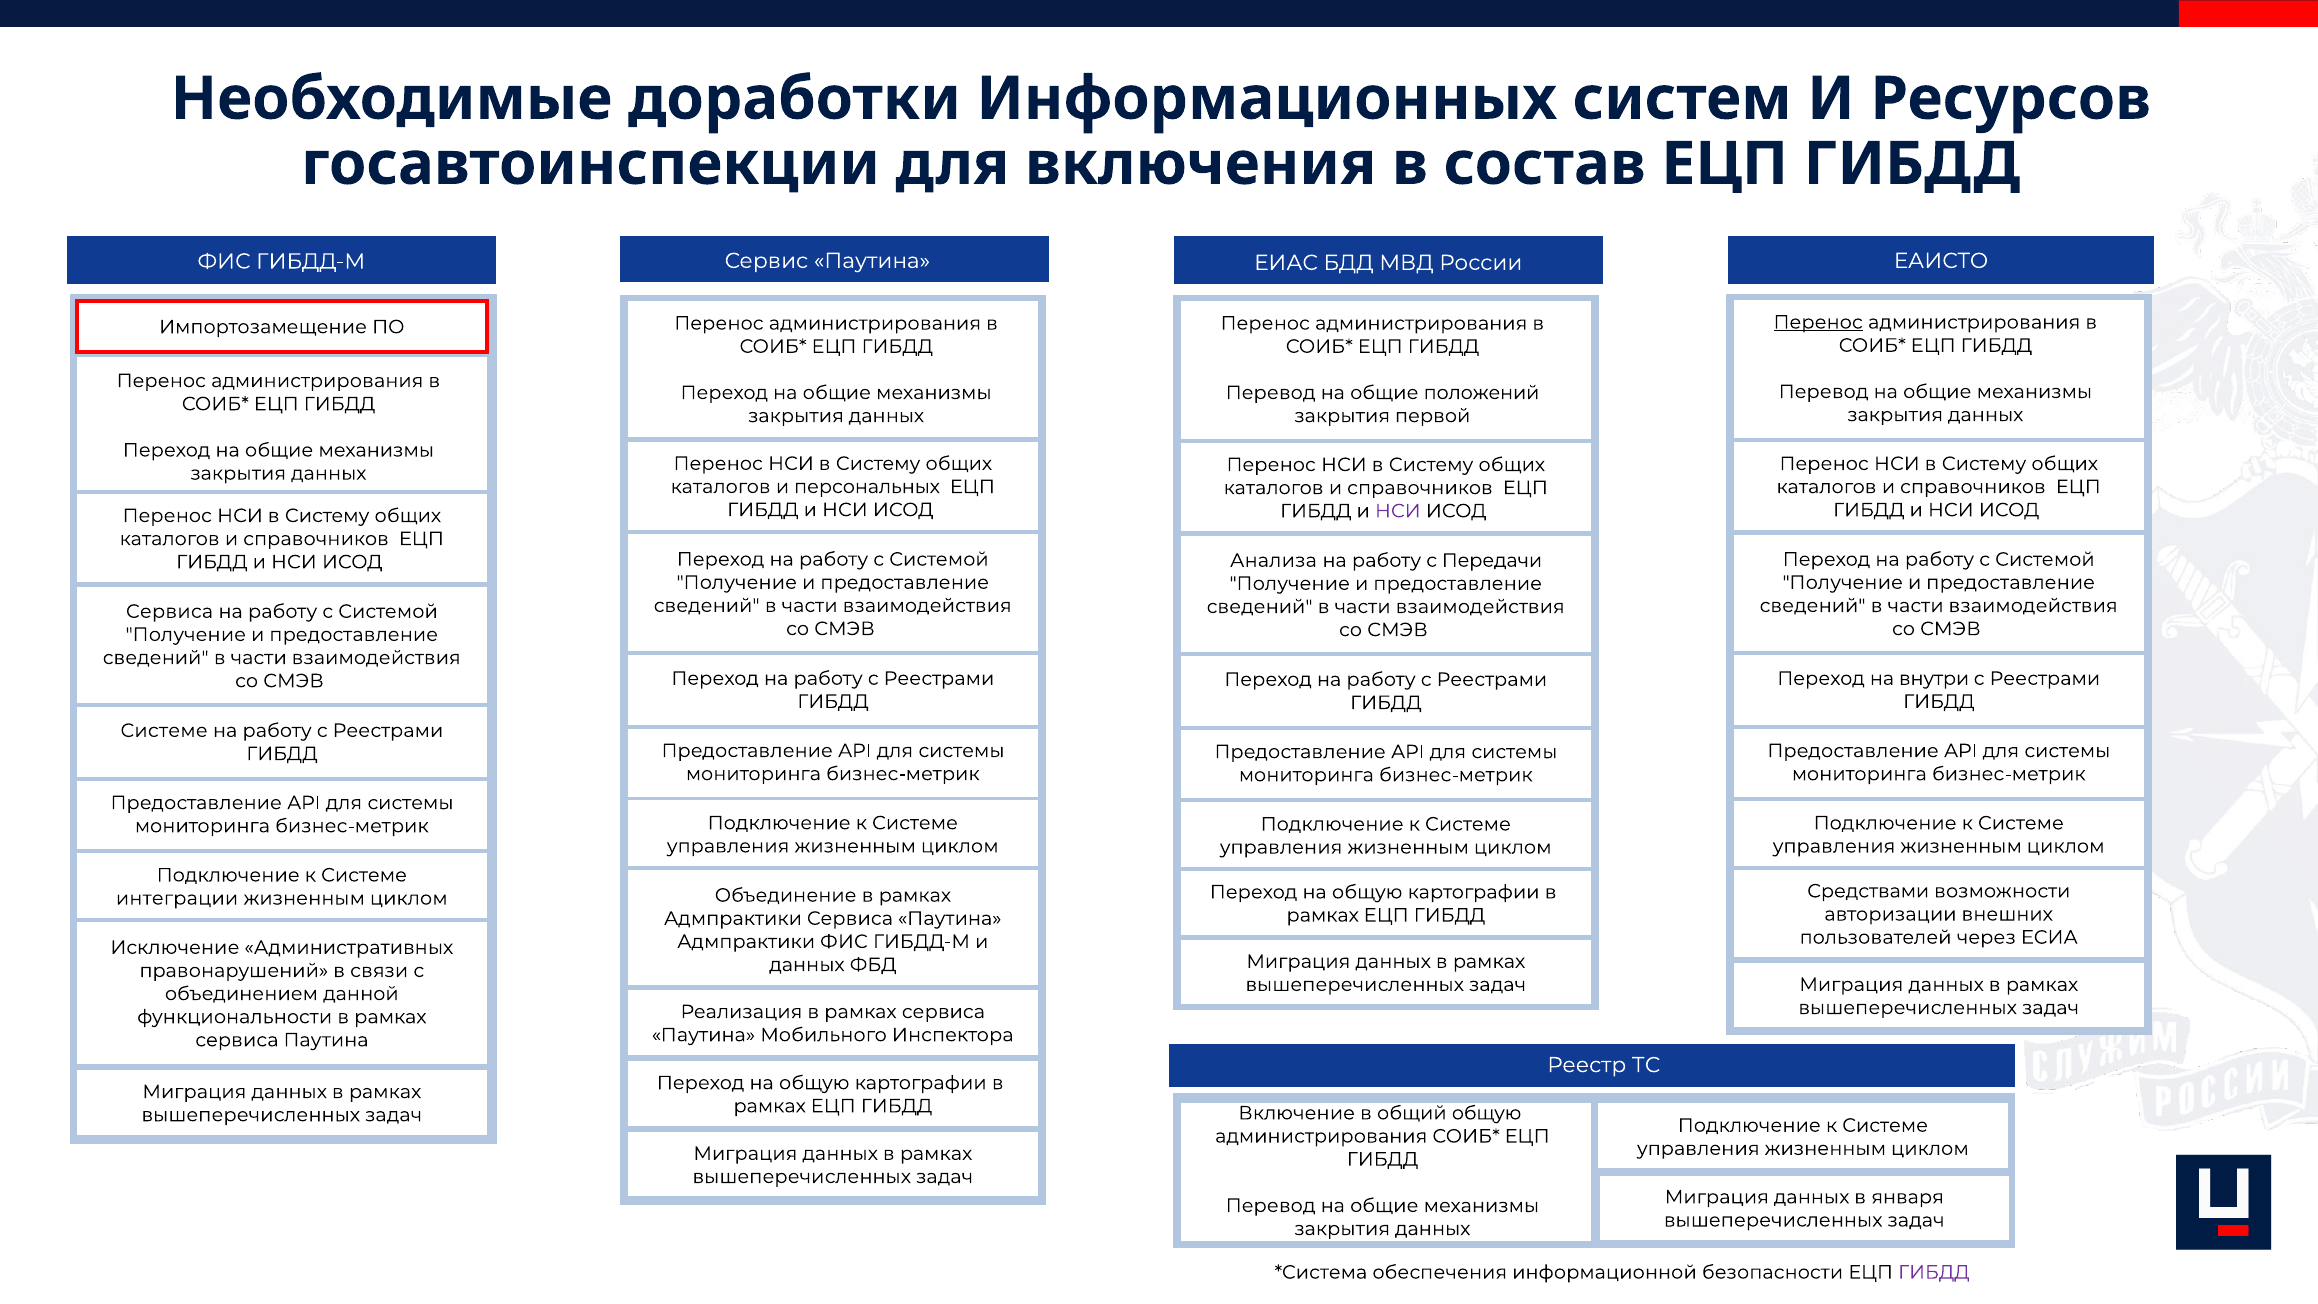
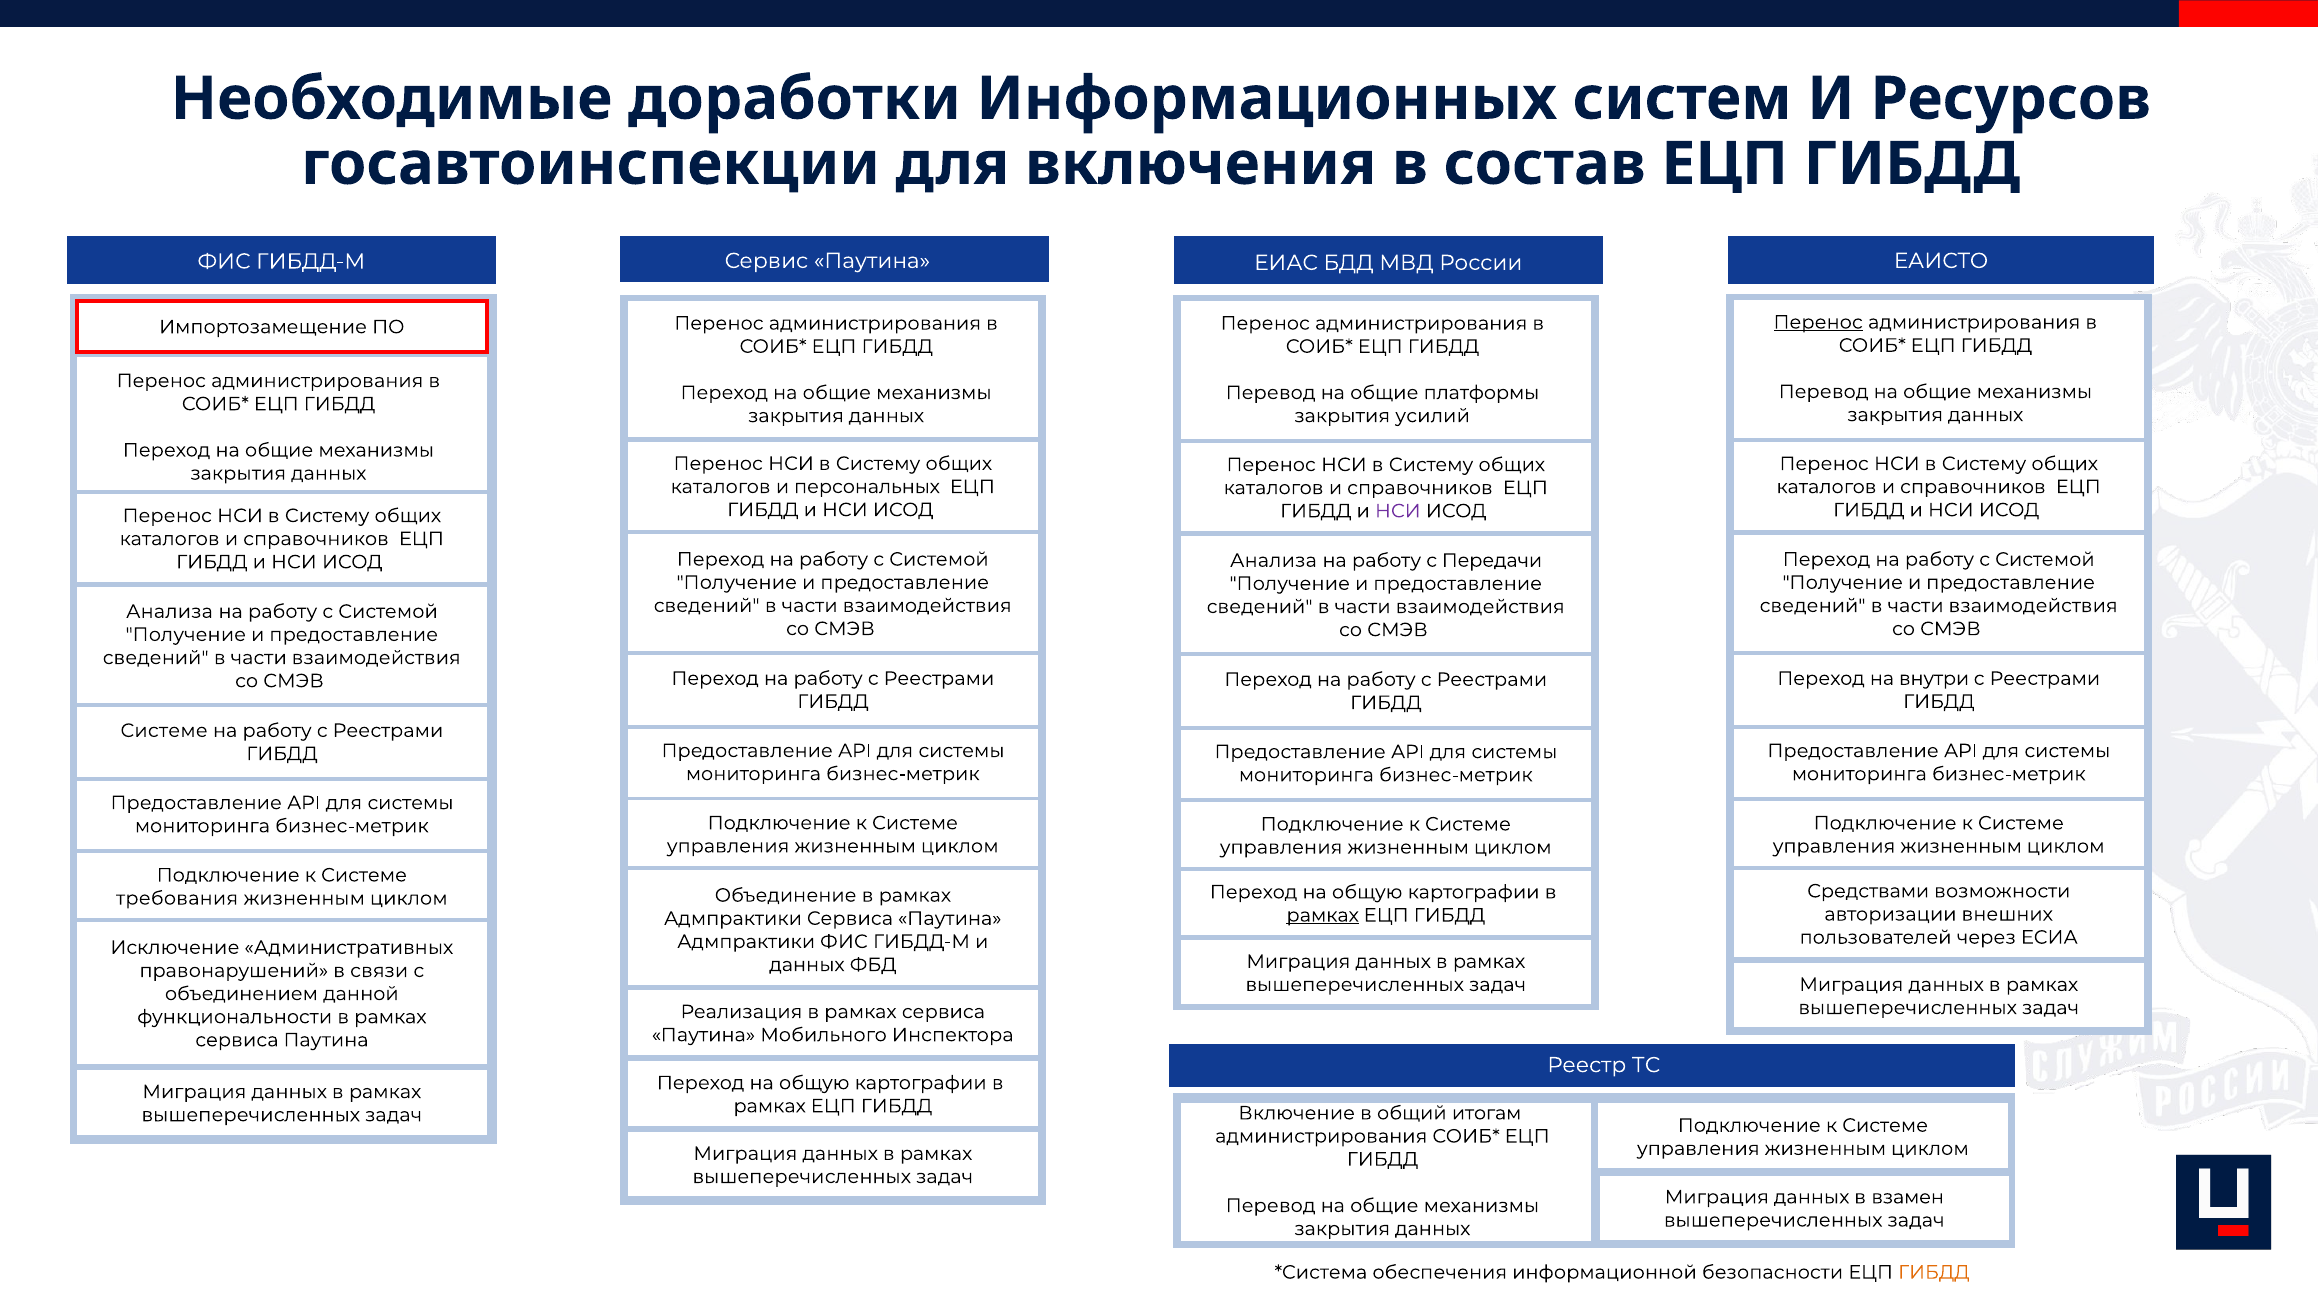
положений: положений -> платформы (1481, 393)
первой: первой -> усилий (1433, 416)
Сервиса: Сервиса -> Анализа (170, 611)
интеграции: интеграции -> требования (177, 898)
рамках underline: none -> present (1323, 915)
общий общую: общую -> итогам (1487, 1113)
января: января -> взамен (1908, 1197)
ГИБДД colour: purple -> orange (1934, 1272)
